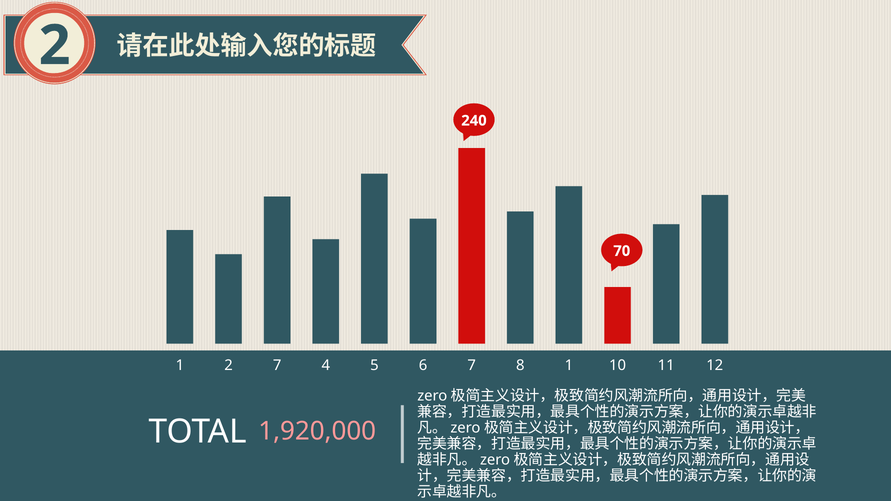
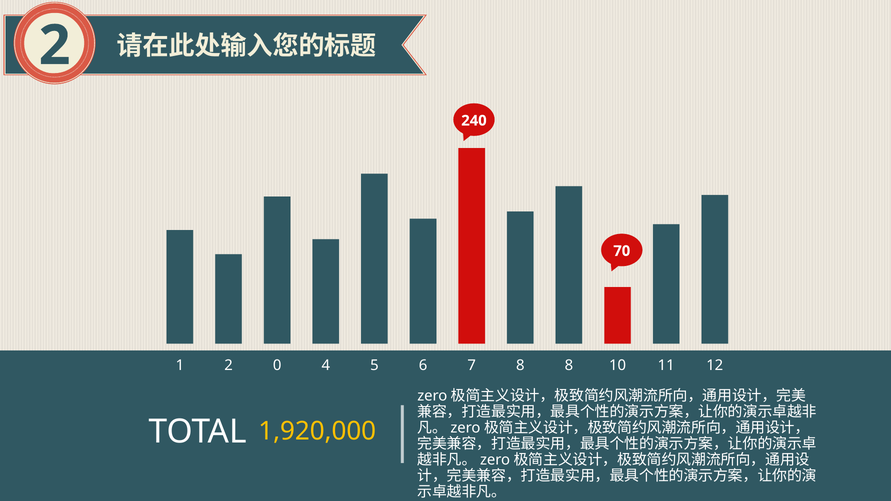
2 7: 7 -> 0 (277, 366)
8 1: 1 -> 8 (569, 366)
1,920,000 colour: pink -> yellow (317, 431)
